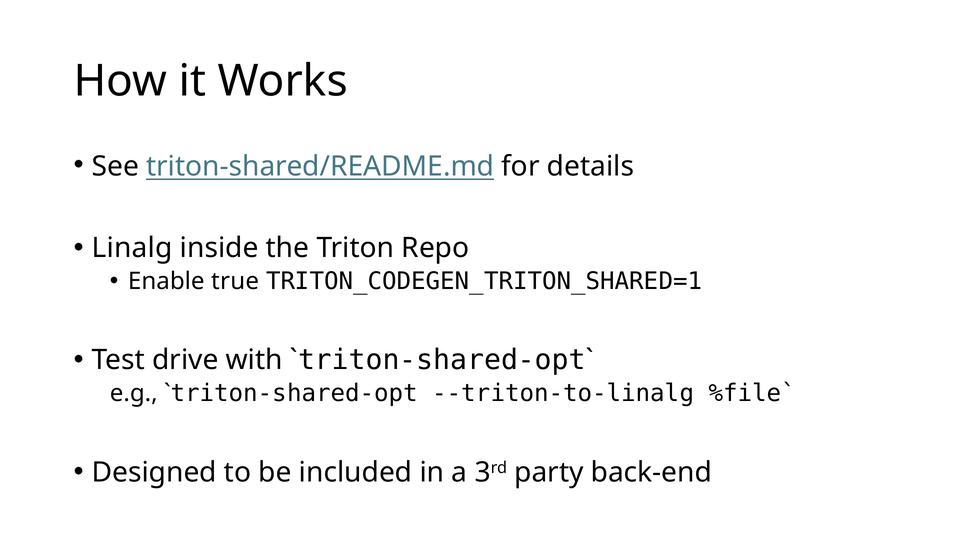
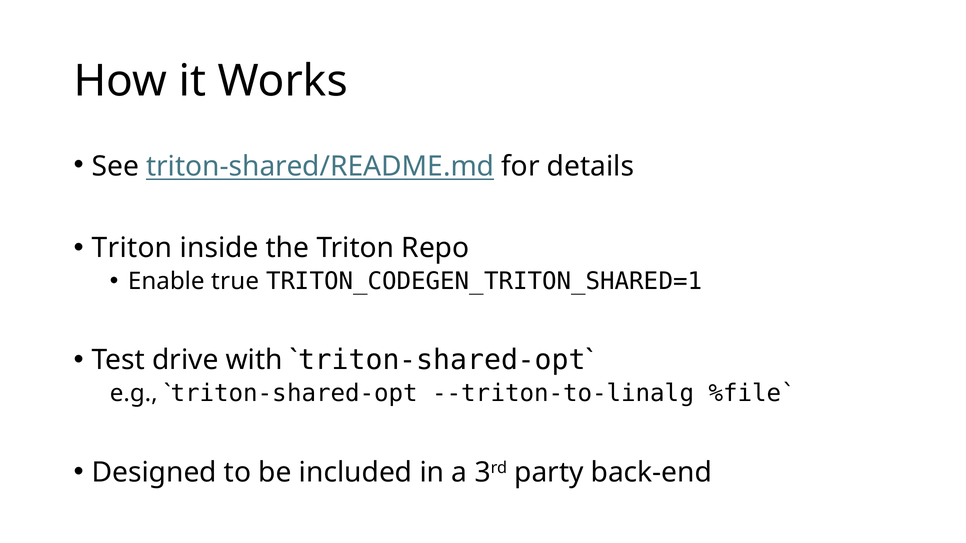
Linalg: Linalg -> Triton (132, 248)
